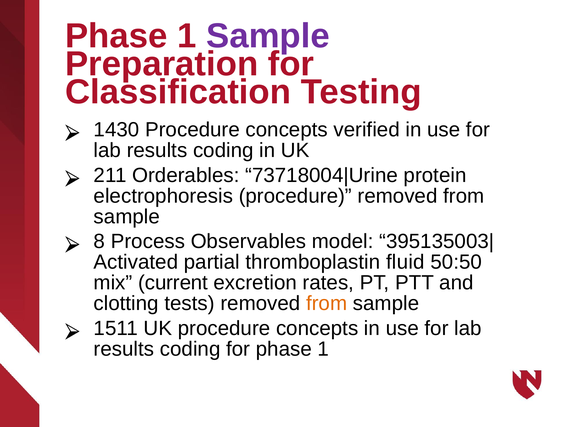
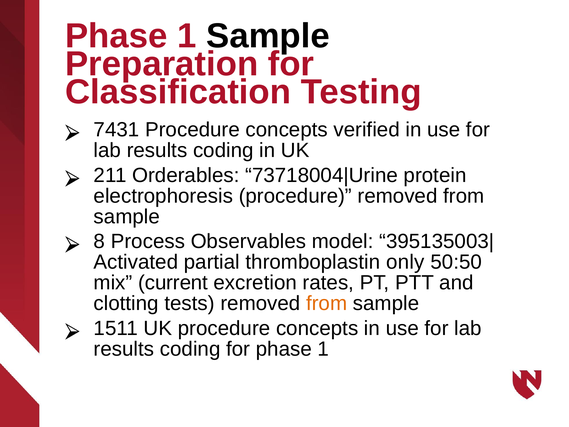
Sample colour: purple -> black (268, 36)
1430: 1430 -> 7431 (117, 130)
fluid: fluid -> only (405, 262)
